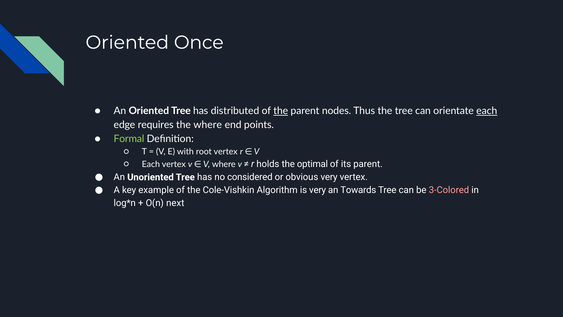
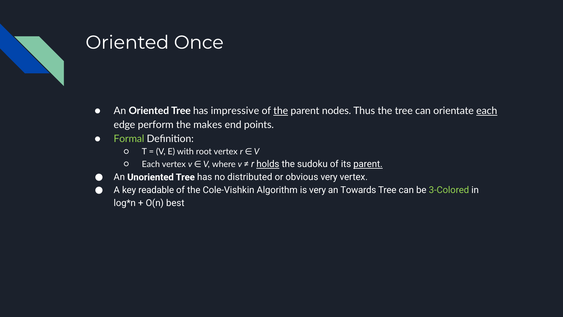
distributed: distributed -> impressive (235, 111)
requires: requires -> perform (156, 125)
the where: where -> makes (208, 125)
holds underline: none -> present (268, 164)
optimal: optimal -> sudoku (312, 164)
parent underline: none -> present (368, 164)
considered: considered -> distributed (250, 177)
example: example -> readable (156, 190)
3-Colored colour: pink -> light green (449, 190)
next: next -> best (175, 203)
